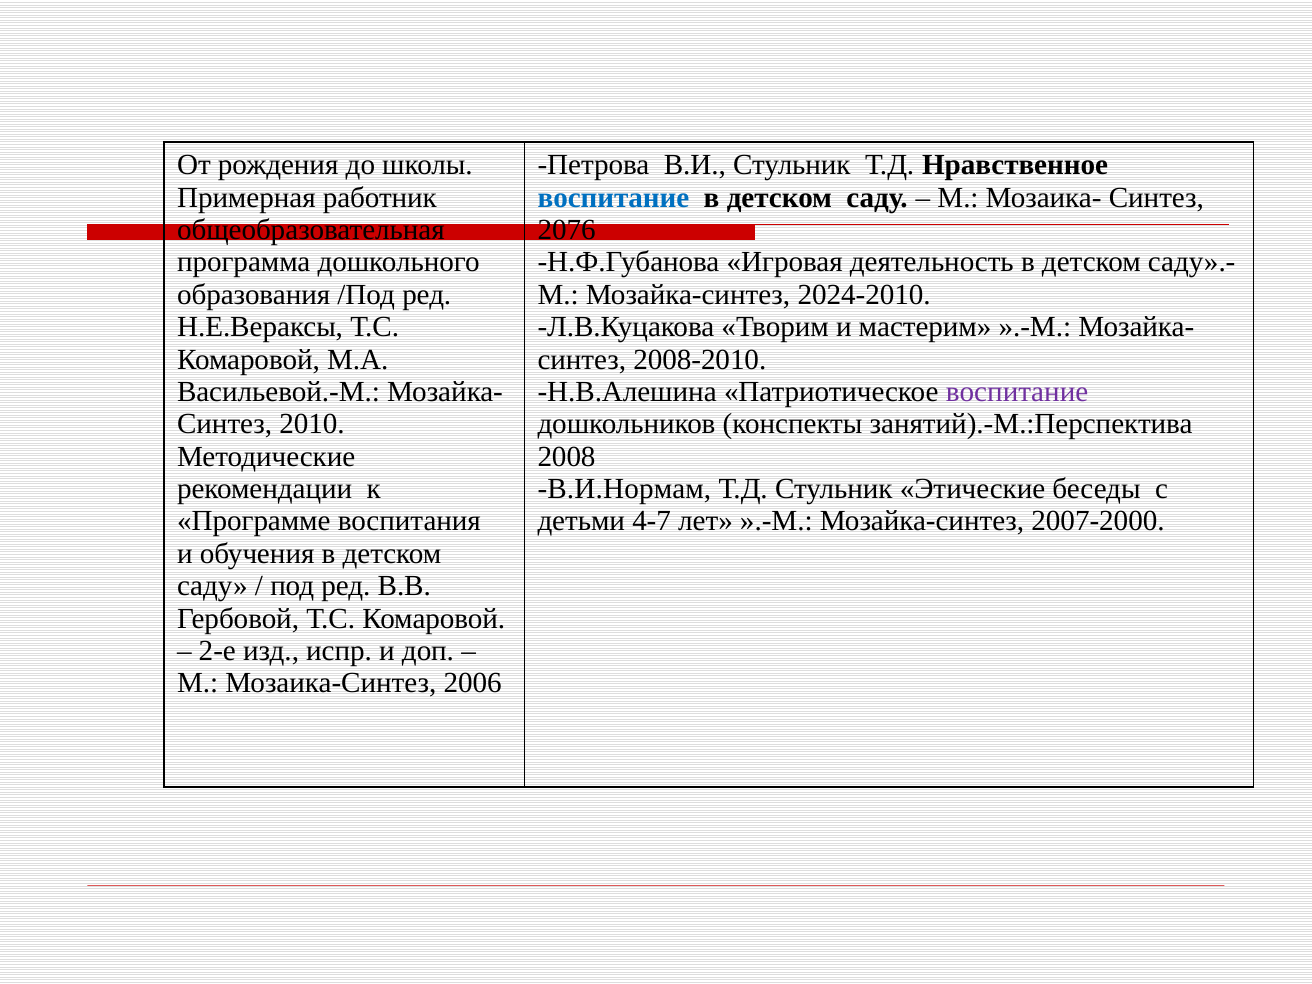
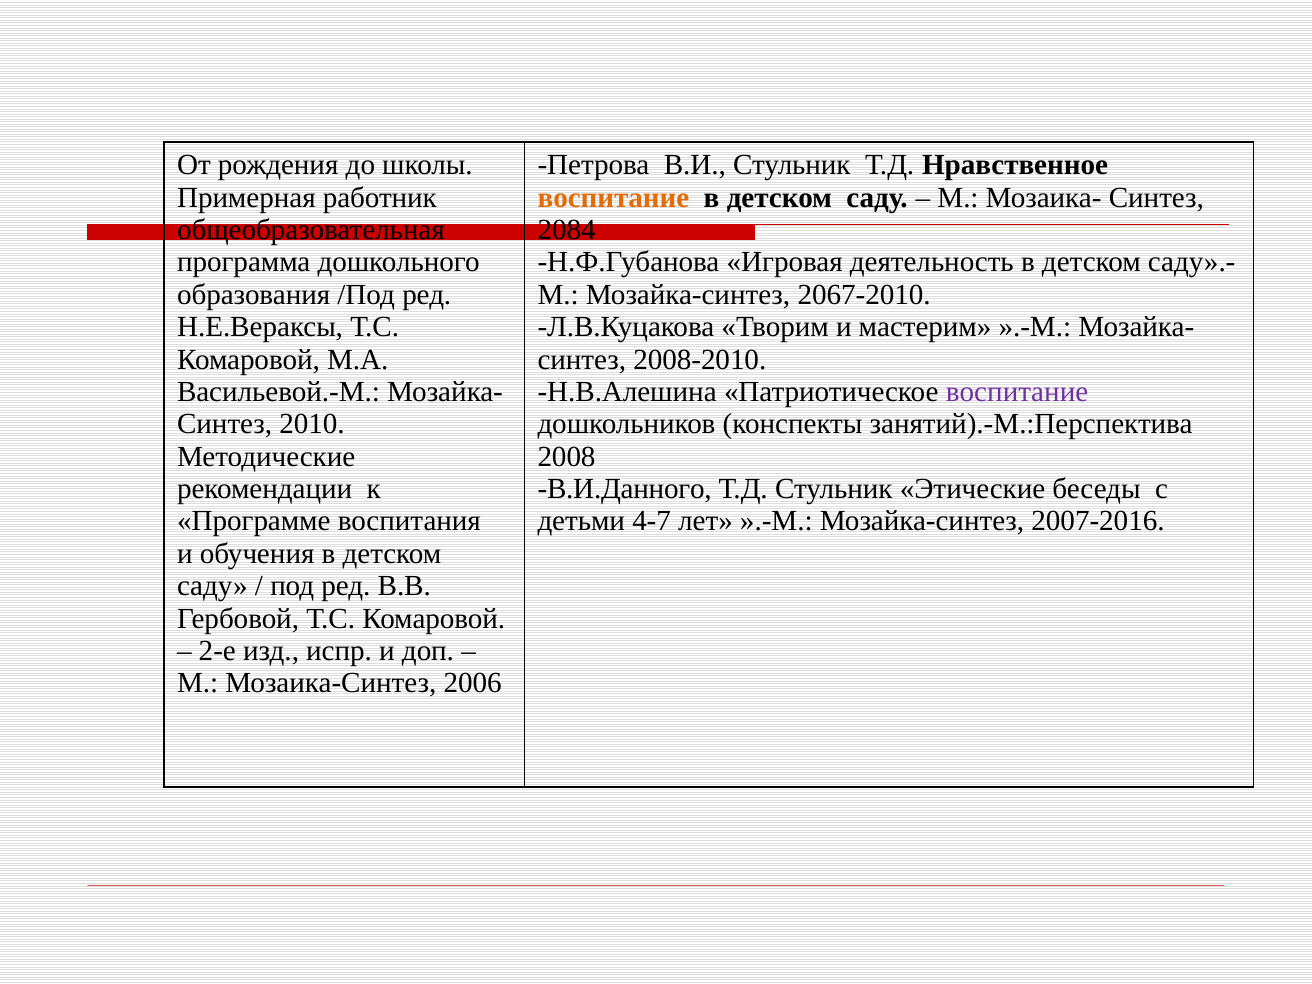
воспитание colour: blue -> orange (613, 198)
2076: 2076 -> 2084 (567, 230)
2024-2010: 2024-2010 -> 2067-2010 (864, 295)
В.И.Нормам: В.И.Нормам -> В.И.Данного (625, 489)
2007-2000: 2007-2000 -> 2007-2016 (1098, 521)
